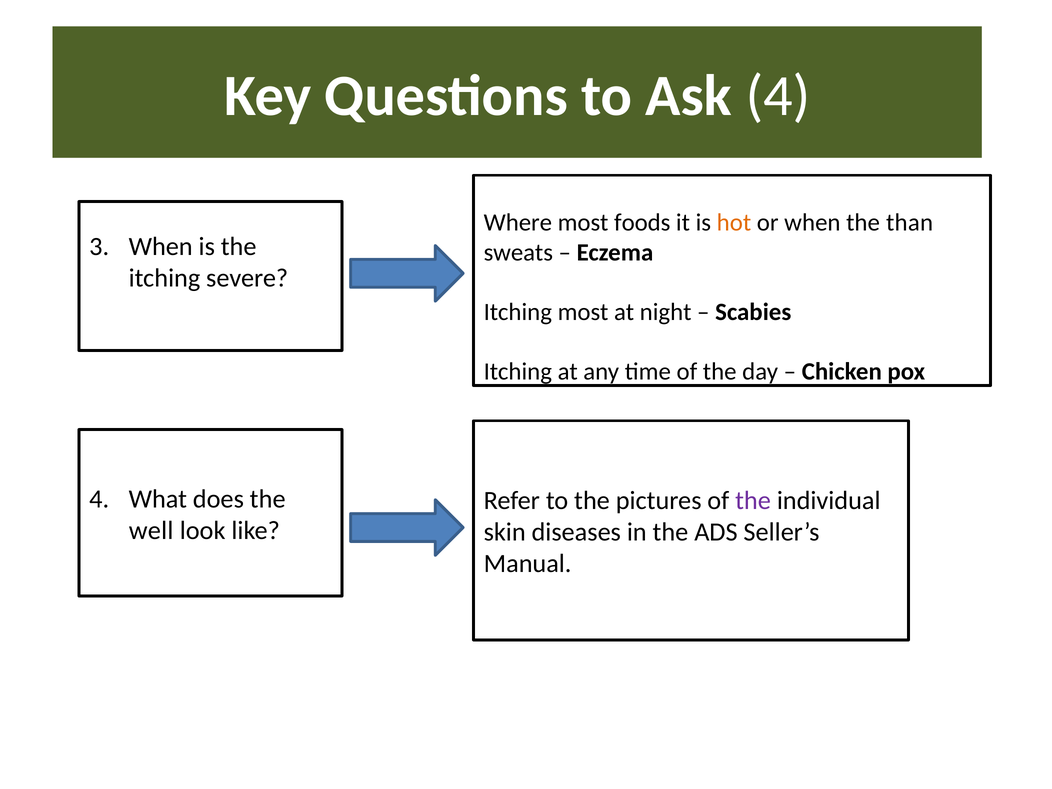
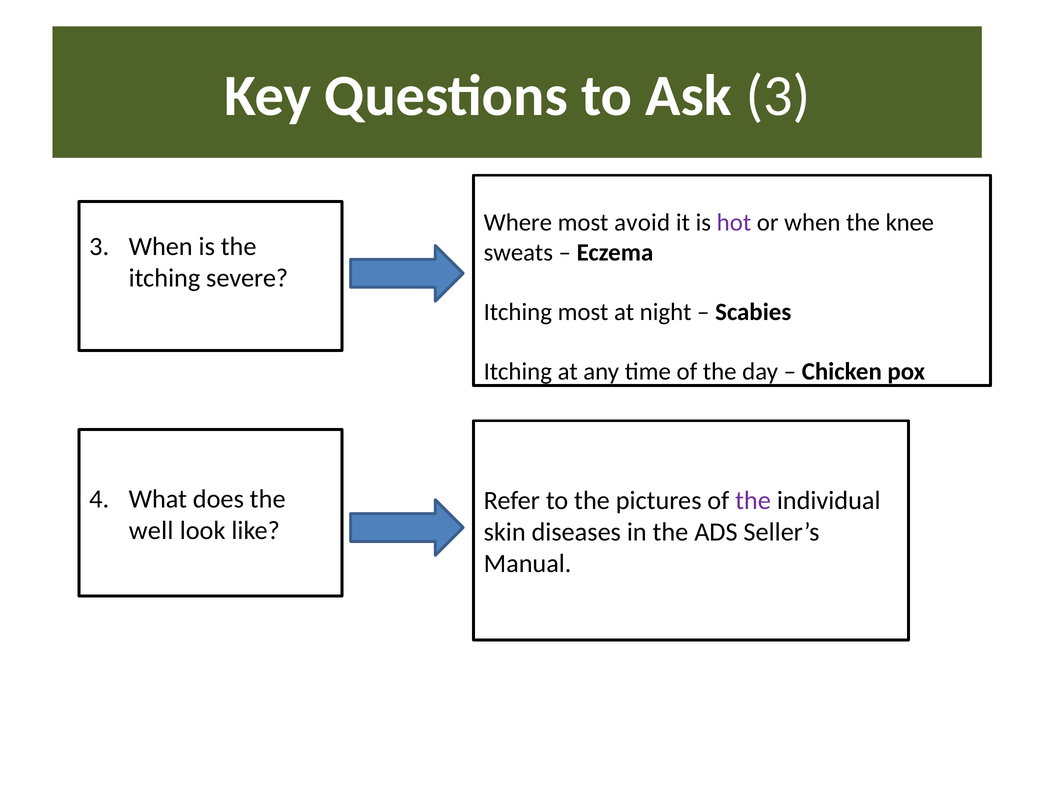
Ask 4: 4 -> 3 (778, 96)
foods: foods -> avoid (642, 223)
hot colour: orange -> purple (734, 223)
than: than -> knee (910, 223)
